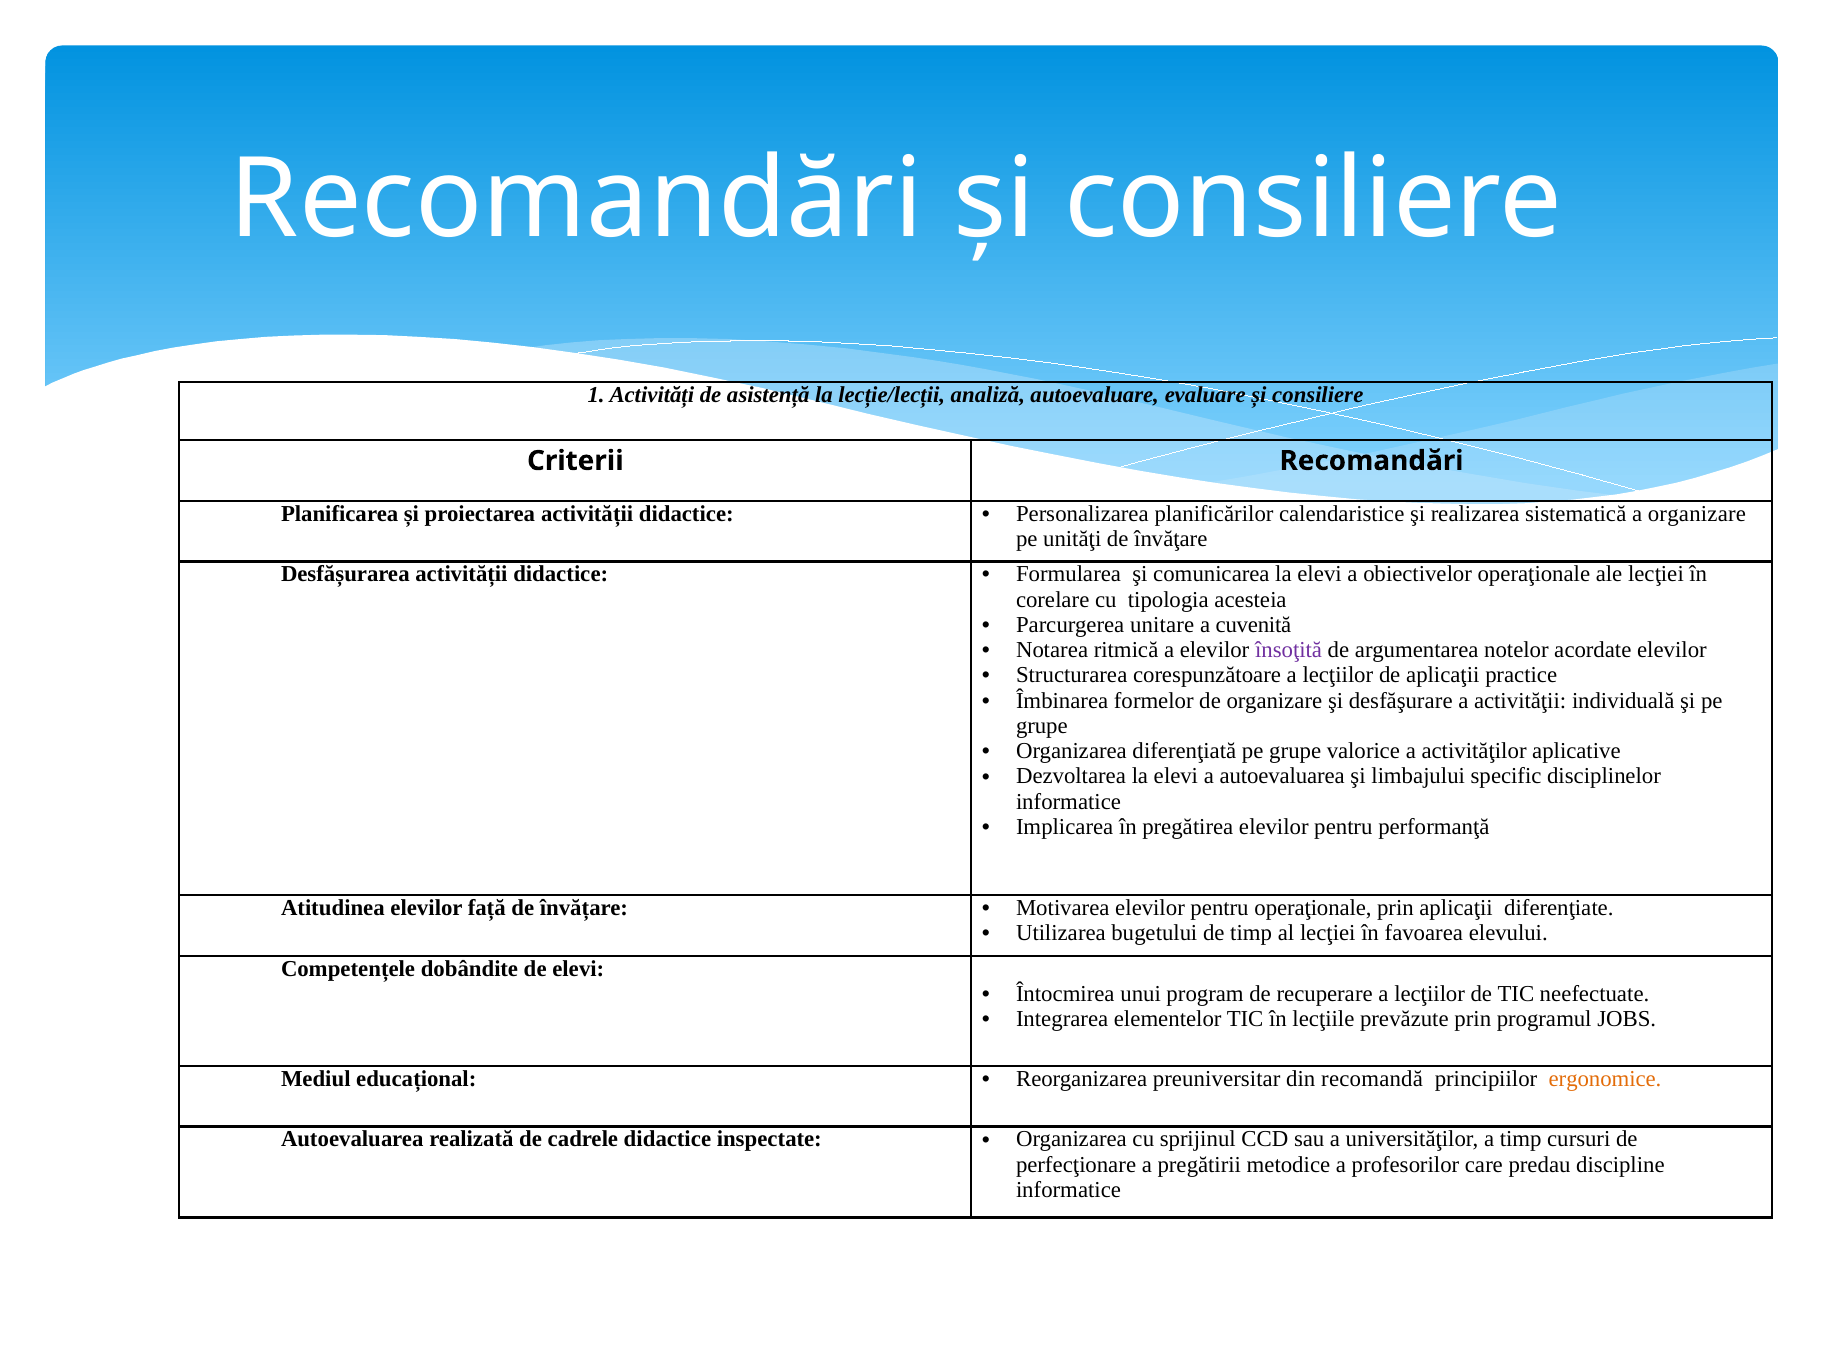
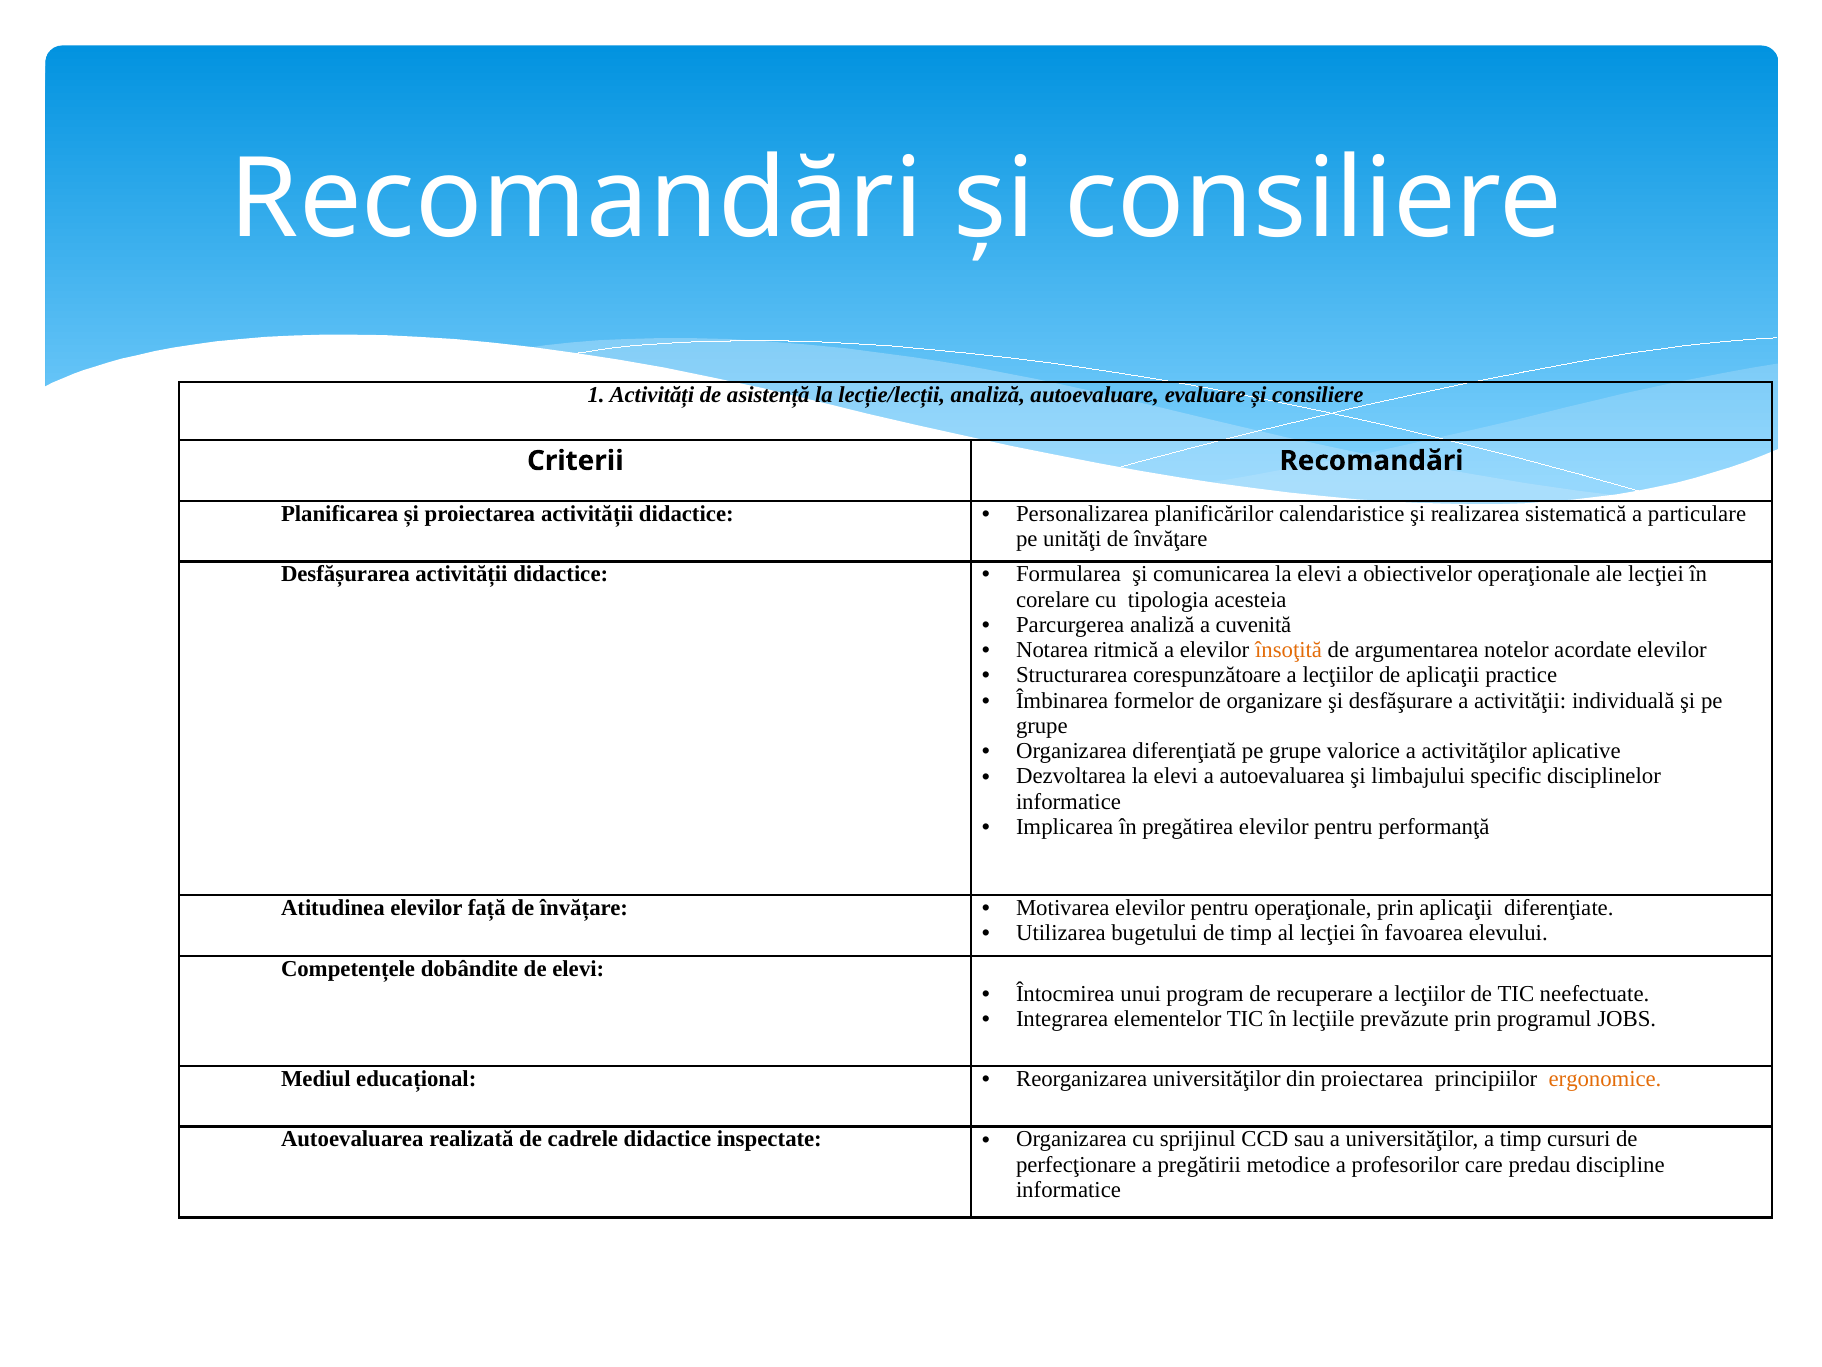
a organizare: organizare -> particulare (1697, 513)
Parcurgerea unitare: unitare -> analiză (1162, 625)
însoţită colour: purple -> orange (1289, 650)
Reorganizarea preuniversitar: preuniversitar -> universităţilor (1217, 1078)
din recomandă: recomandă -> proiectarea (1372, 1078)
